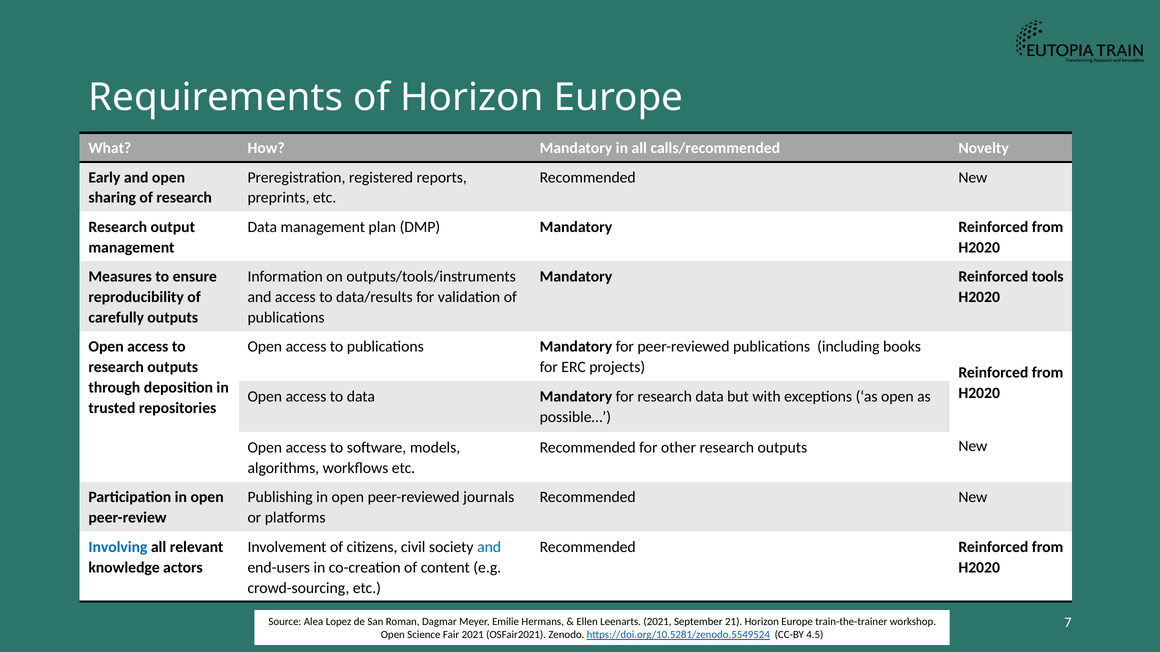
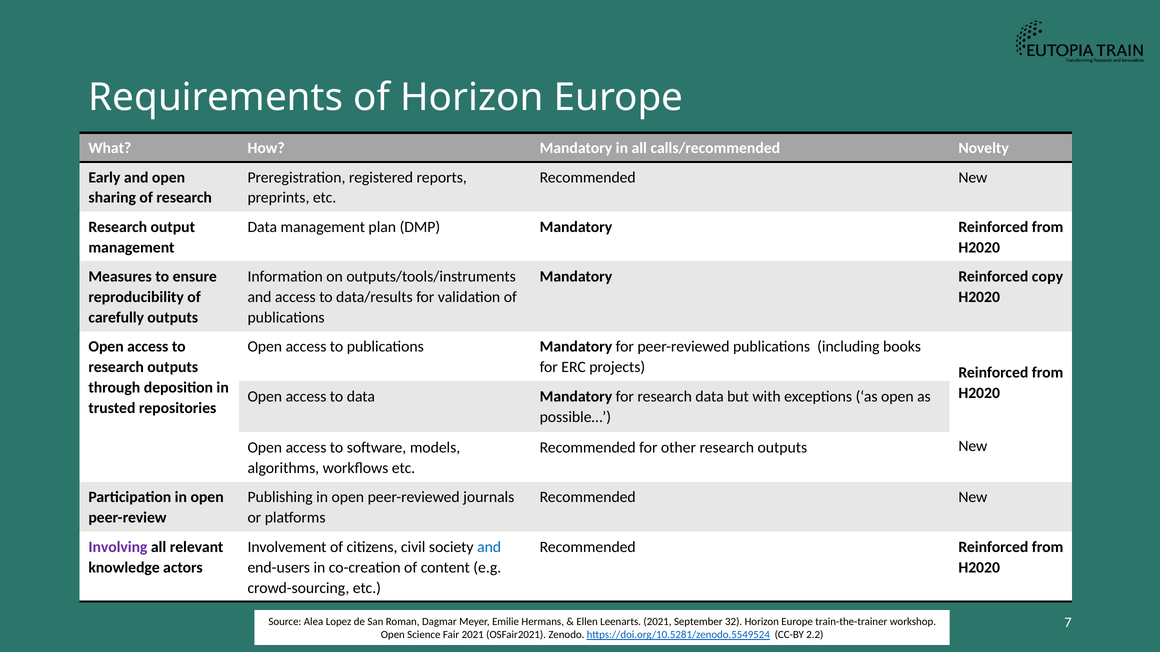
tools: tools -> copy (1047, 277)
Involving colour: blue -> purple (118, 547)
21: 21 -> 32 (734, 622)
4.5: 4.5 -> 2.2 (815, 635)
